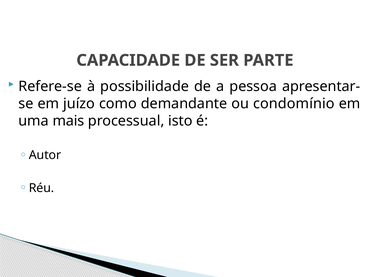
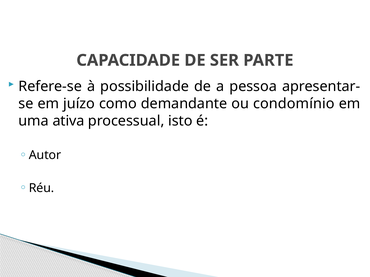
mais: mais -> ativa (68, 121)
